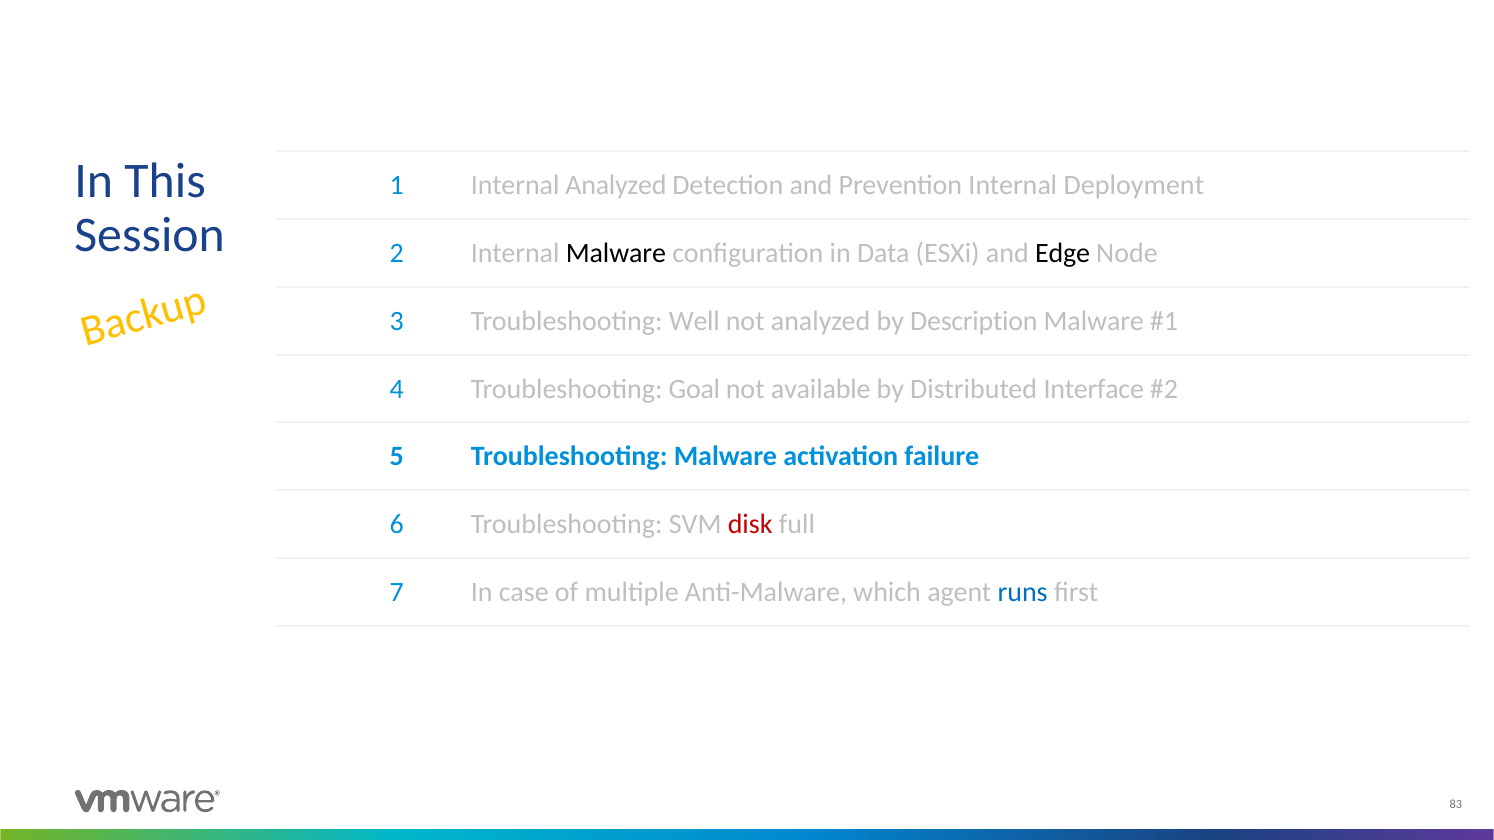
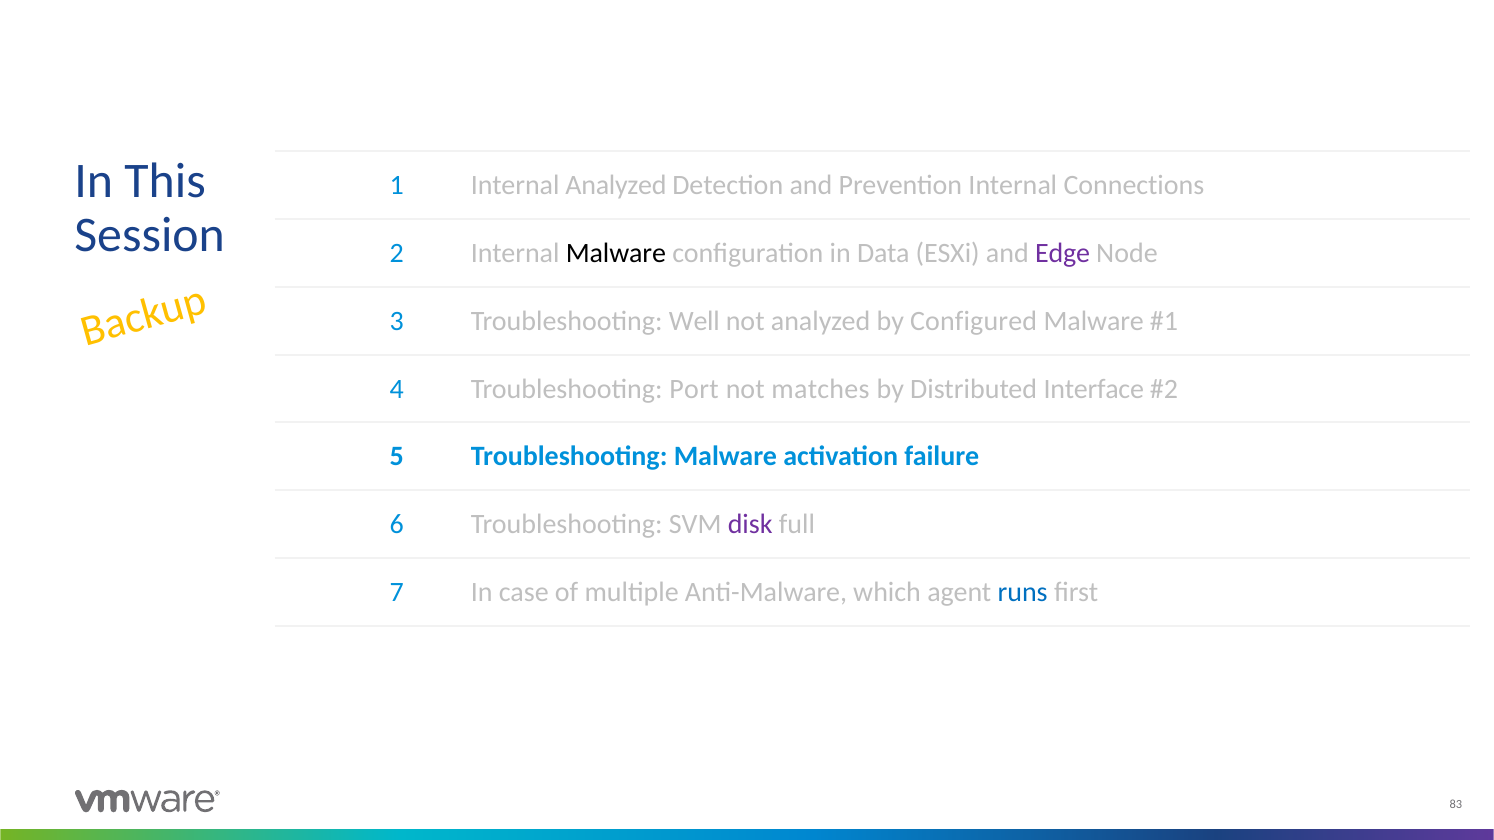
Deployment: Deployment -> Connections (1134, 186)
Edge colour: black -> purple (1063, 253)
Description: Description -> Configured (974, 321)
Goal: Goal -> Port (694, 389)
available: available -> matches (821, 389)
disk colour: red -> purple (750, 525)
